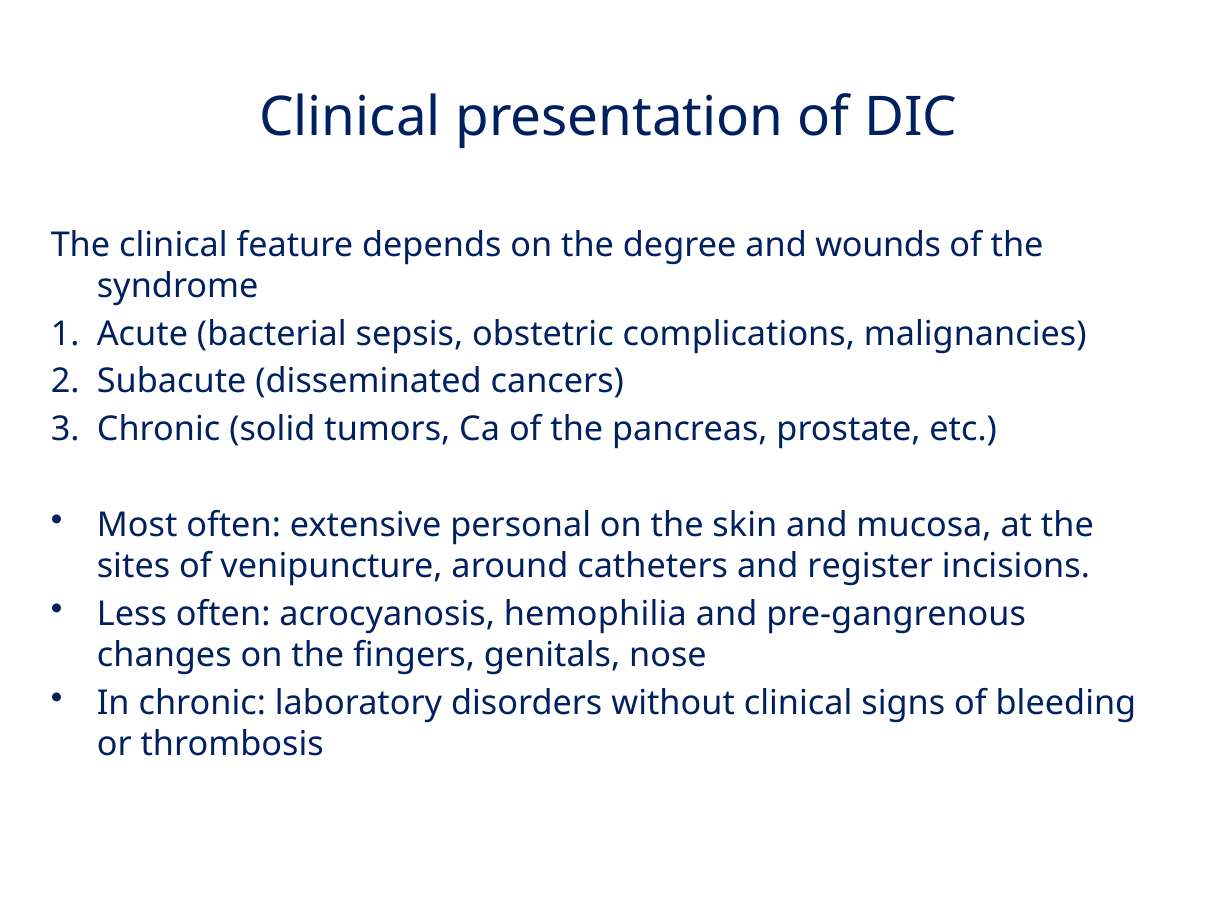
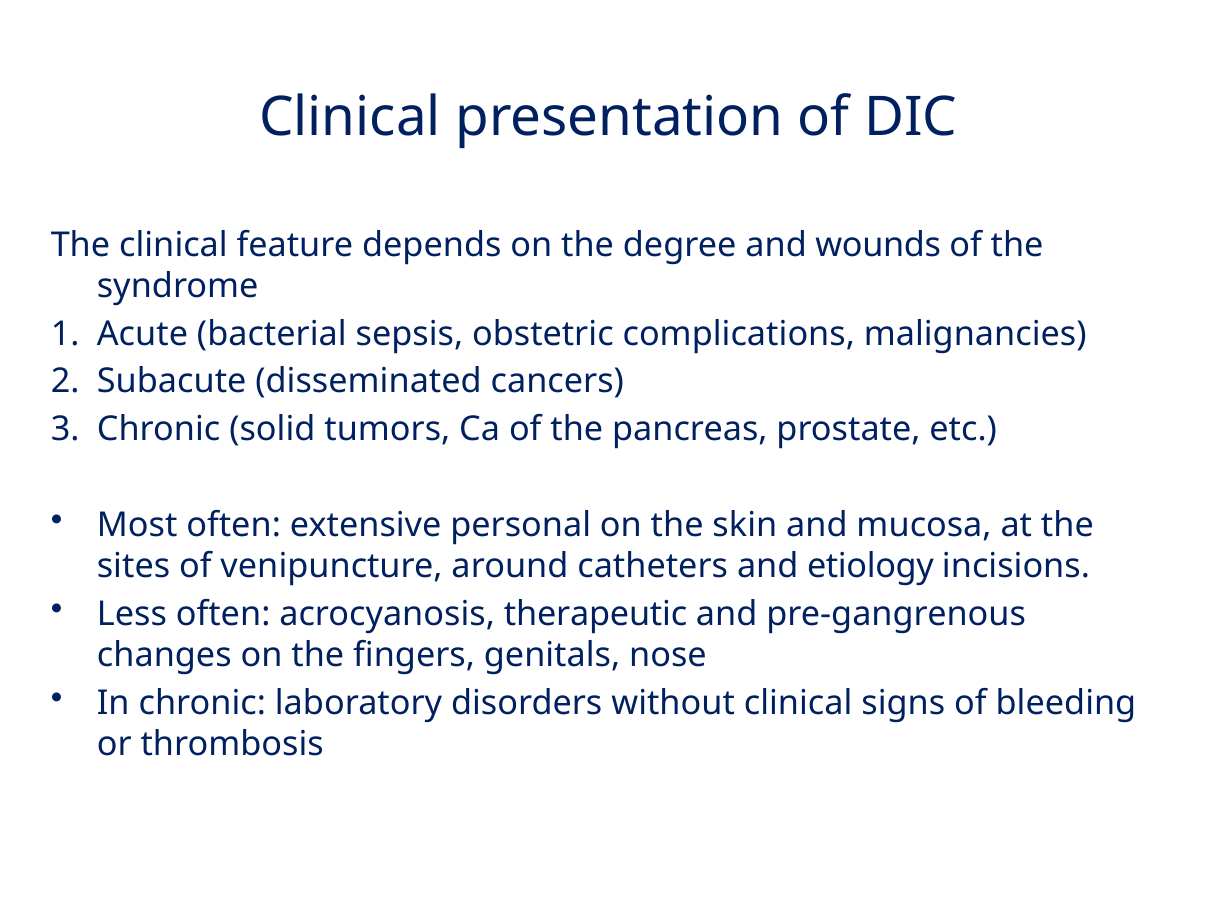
register: register -> etiology (870, 566)
hemophilia: hemophilia -> therapeutic (596, 614)
